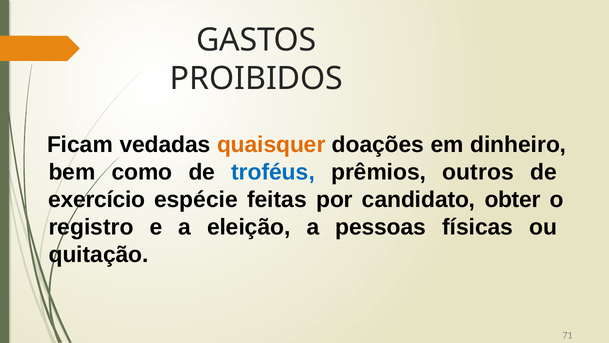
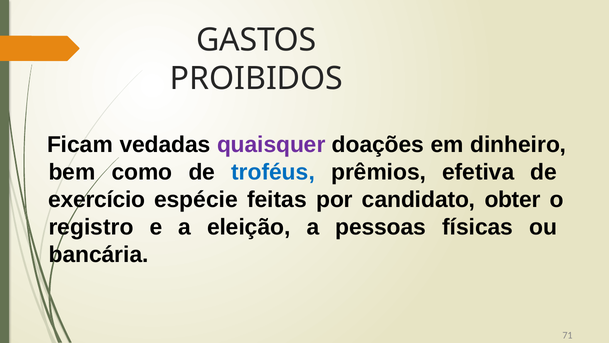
quaisquer colour: orange -> purple (271, 145)
outros: outros -> efetiva (478, 172)
quitação: quitação -> bancária (99, 254)
